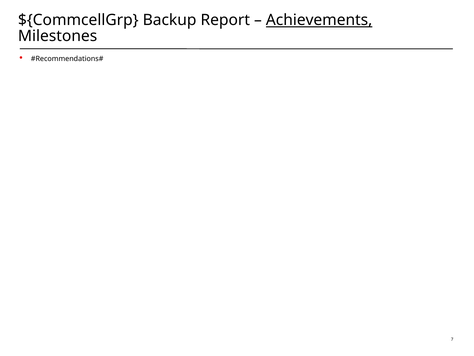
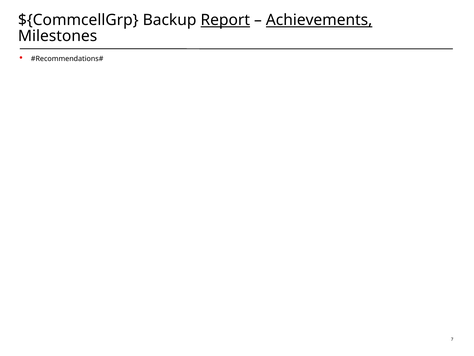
Report underline: none -> present (225, 20)
